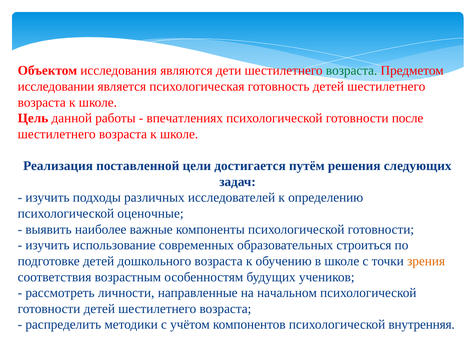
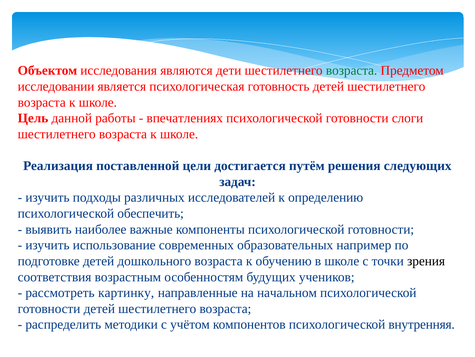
после: после -> слоги (408, 118)
оценочные: оценочные -> обеспечить (151, 213)
строиться: строиться -> например (364, 245)
зрения colour: orange -> black (426, 261)
личности: личности -> картинку (126, 292)
